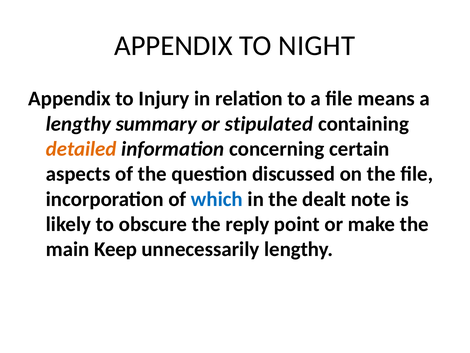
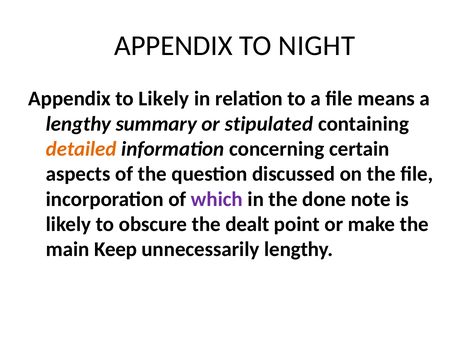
to Injury: Injury -> Likely (164, 99)
which colour: blue -> purple (217, 199)
dealt: dealt -> done (324, 199)
reply: reply -> dealt (247, 224)
